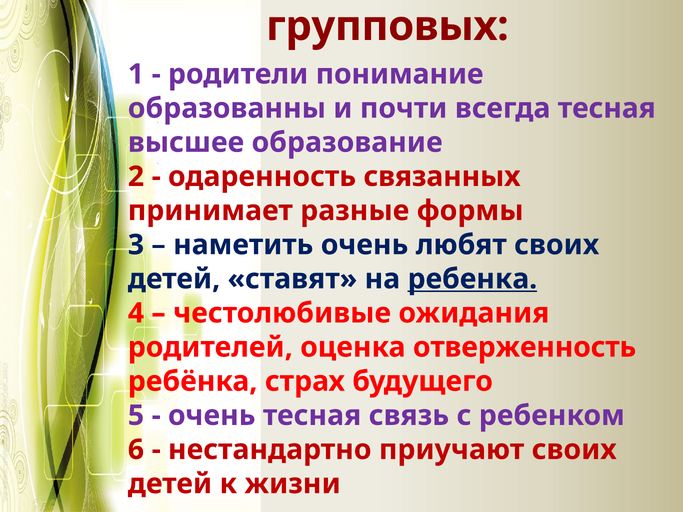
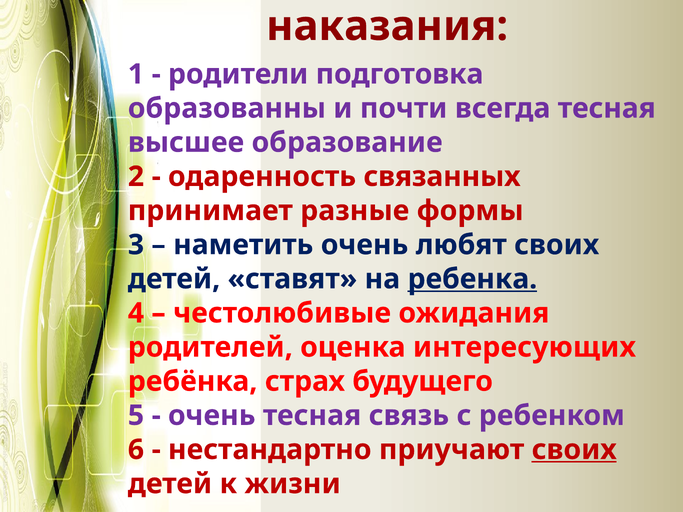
групповых: групповых -> наказания (387, 26)
понимание: понимание -> подготовка (400, 74)
отверженность: отверженность -> интересующих (524, 347)
своих underline: none -> present (574, 450)
